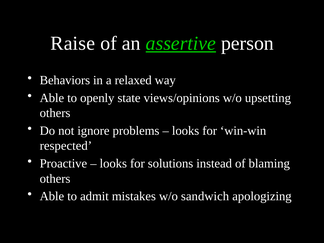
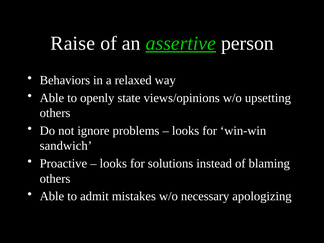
respected: respected -> sandwich (66, 146)
sandwich: sandwich -> necessary (205, 196)
